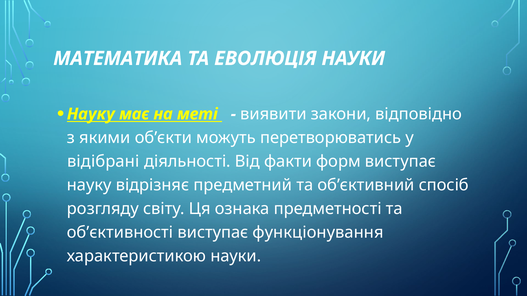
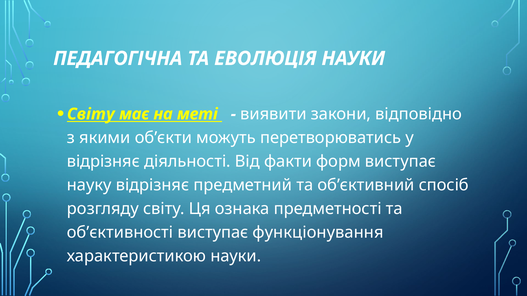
МАТЕМАТИКА: МАТЕМАТИКА -> ПЕДАГОГІЧНА (118, 59)
Науку: Науку -> Світу (91, 114)
відібрані: відібрані -> відрізняє (103, 162)
